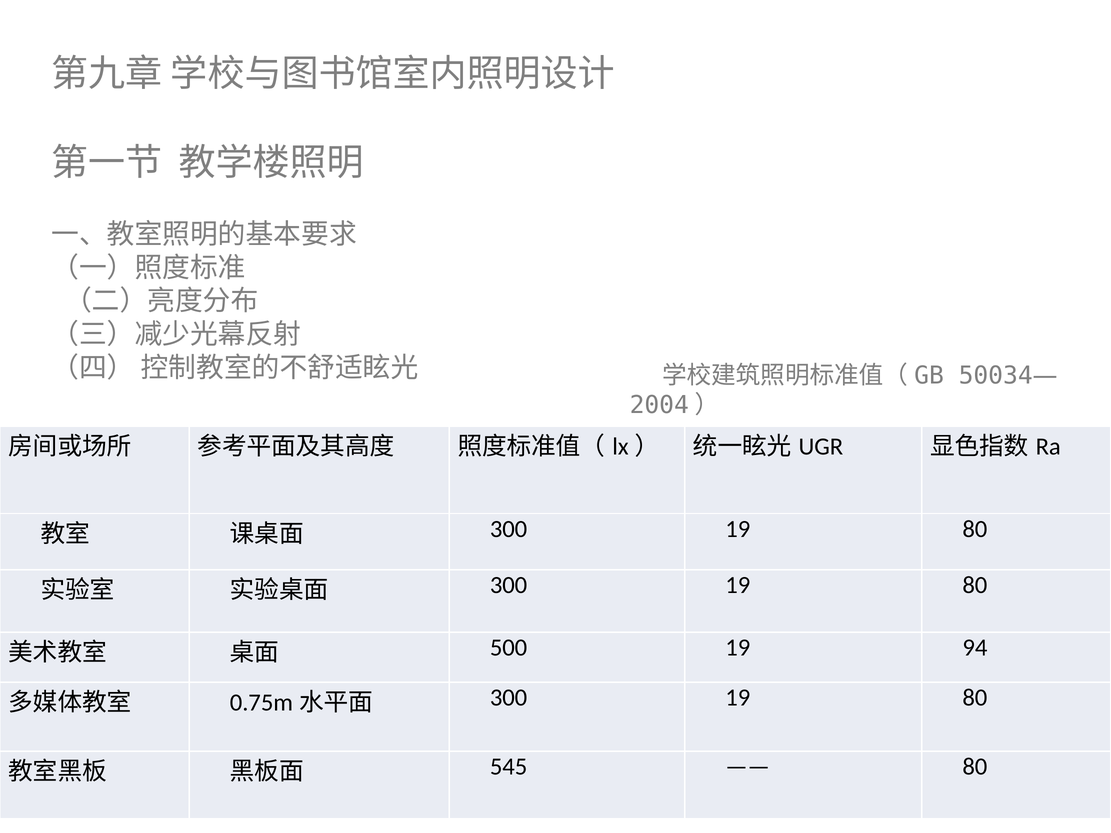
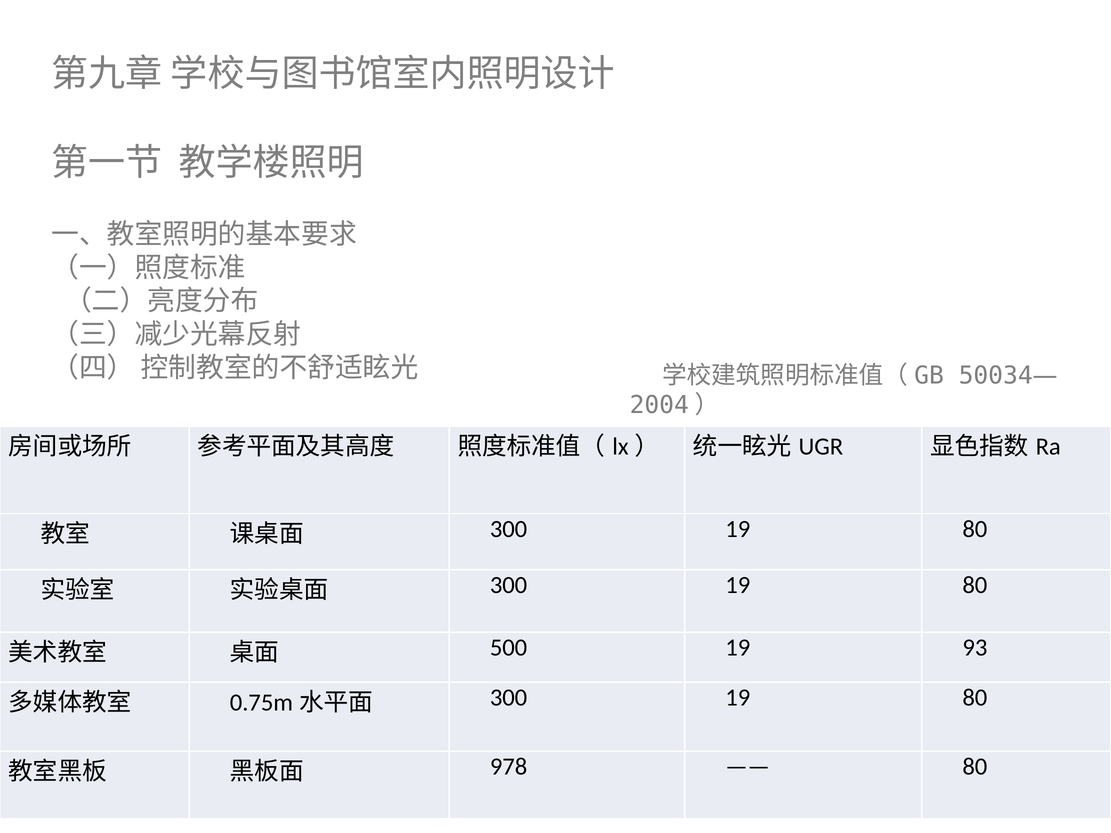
94: 94 -> 93 (975, 648)
545: 545 -> 978 (509, 767)
